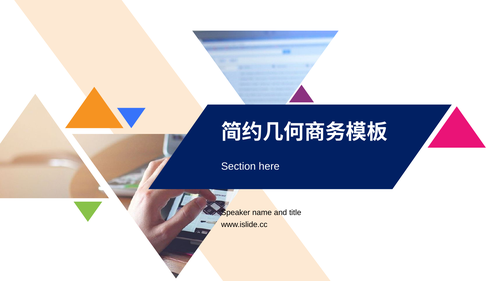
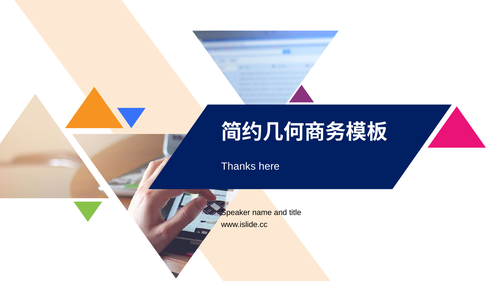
Section: Section -> Thanks (238, 167)
